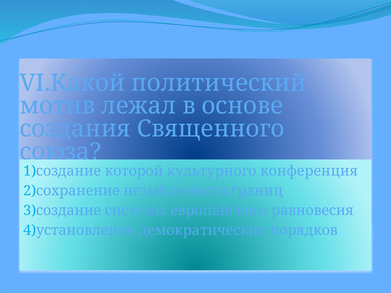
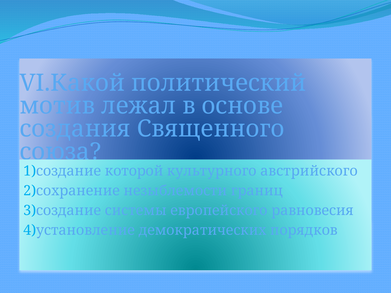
конференция: конференция -> австрийского (309, 171)
